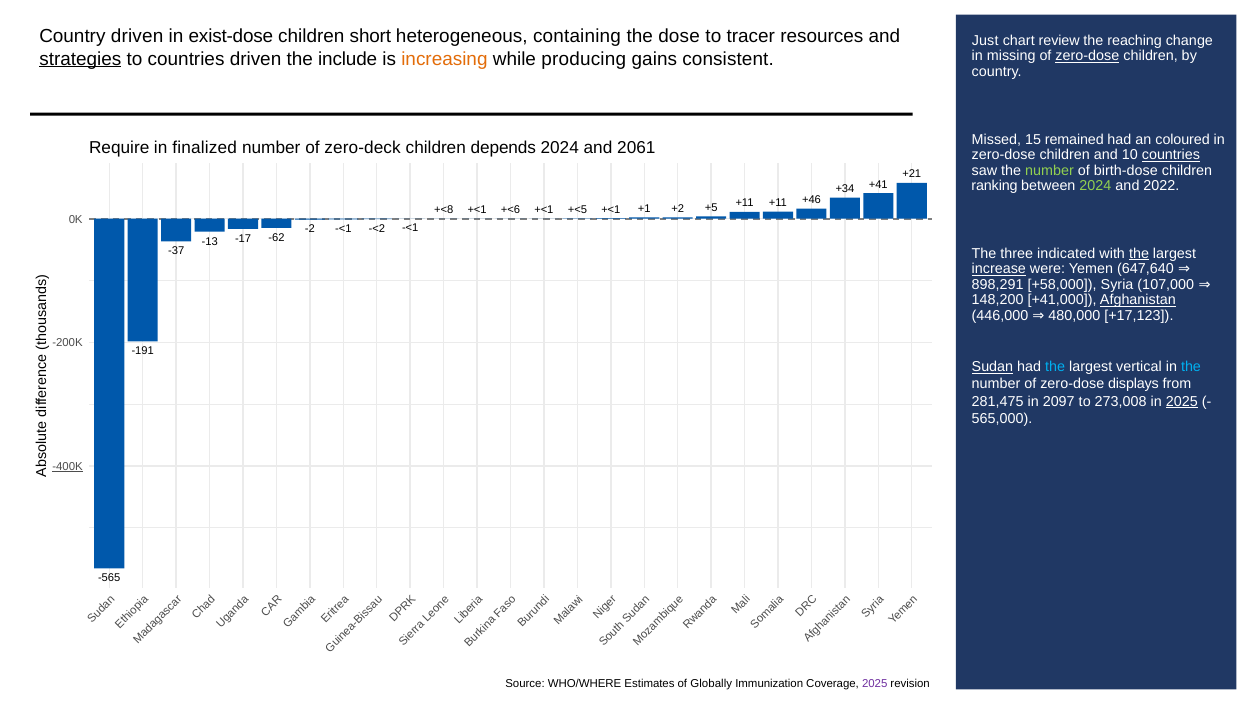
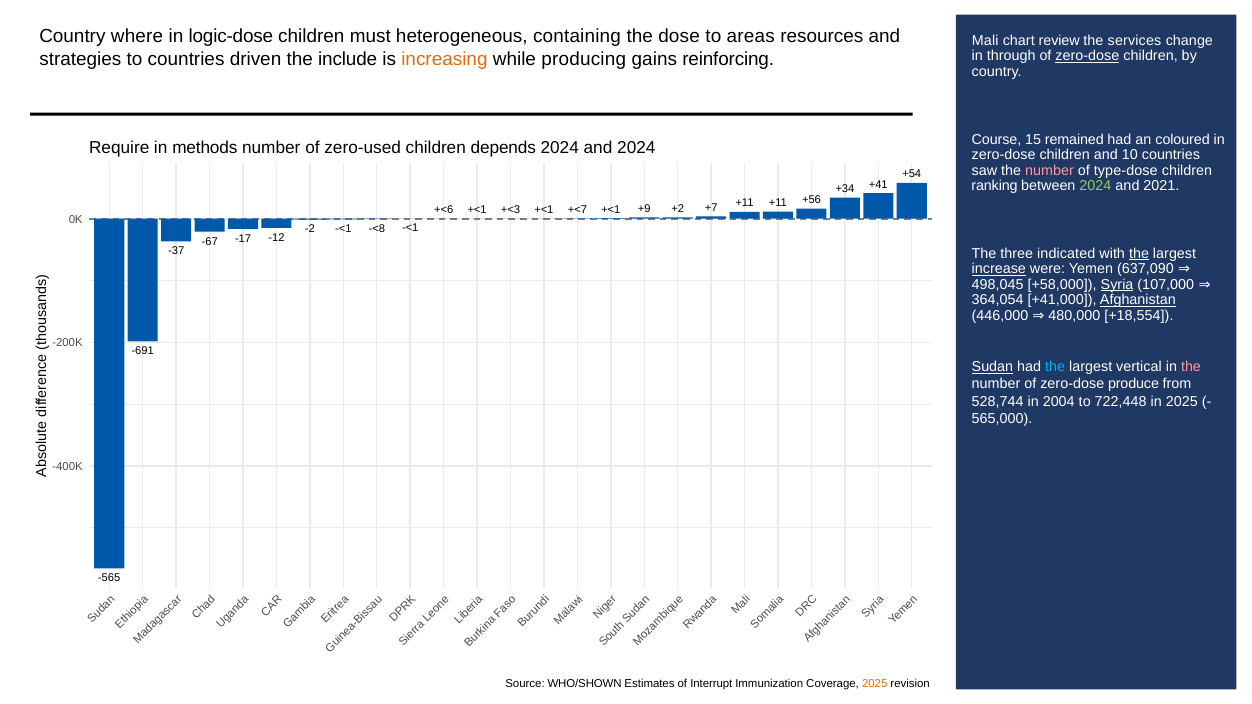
Country driven: driven -> where (137, 36)
exist-dose: exist-dose -> logic-dose (231, 36)
short: short -> must (370, 36)
tracer: tracer -> areas (751, 36)
Just: Just -> Mali (985, 40)
reaching: reaching -> services (1135, 40)
missing: missing -> through (1011, 56)
strategies underline: present -> none (80, 59)
consistent: consistent -> reinforcing (728, 59)
Missed: Missed -> Course (996, 139)
finalized: finalized -> methods (205, 148)
zero-deck: zero-deck -> zero-used (363, 148)
and 2061: 2061 -> 2024 (636, 148)
countries underline: present -> none (1171, 155)
number colour: light green -> pink (1050, 170)
birth-dose: birth-dose -> type-dose (1126, 170)
+21: +21 -> +54 (912, 174)
2022: 2022 -> 2021 (1161, 186)
+<8: +<8 -> +<6 (444, 210)
+<6: +<6 -> +<3 (511, 210)
+<5: +<5 -> +<7 (577, 210)
+1: +1 -> +9 (644, 209)
+5: +5 -> +7 (711, 208)
+46: +46 -> +56 (811, 200)
-<2: -<2 -> -<8 (377, 229)
-13: -13 -> -67 (210, 241)
-62: -62 -> -12 (277, 237)
647,640: 647,640 -> 637,090 (1145, 269)
898,291: 898,291 -> 498,045 (998, 285)
Syria underline: none -> present (1117, 285)
148,200: 148,200 -> 364,054 (998, 300)
+17,123: +17,123 -> +18,554 (1139, 316)
-191: -191 -> -691 (143, 351)
the colour: light blue -> pink (1191, 367)
displays: displays -> produce (1134, 384)
281,475: 281,475 -> 528,744 (998, 402)
2097: 2097 -> 2004 (1059, 402)
273,008: 273,008 -> 722,448 (1121, 402)
2025 underline: present -> none (1182, 402)
-400K underline: present -> none (68, 467)
WHO/WHERE: WHO/WHERE -> WHO/SHOWN (585, 684)
Globally: Globally -> Interrupt (711, 684)
2025 colour: purple -> orange (875, 684)
